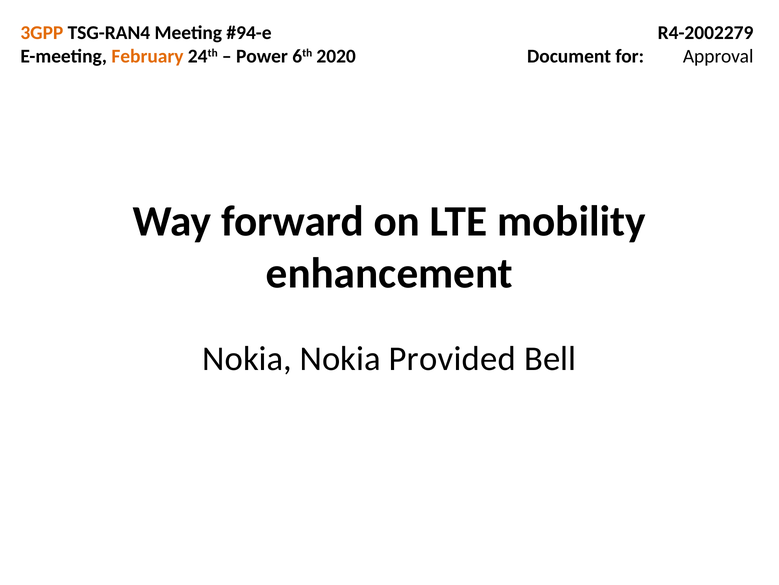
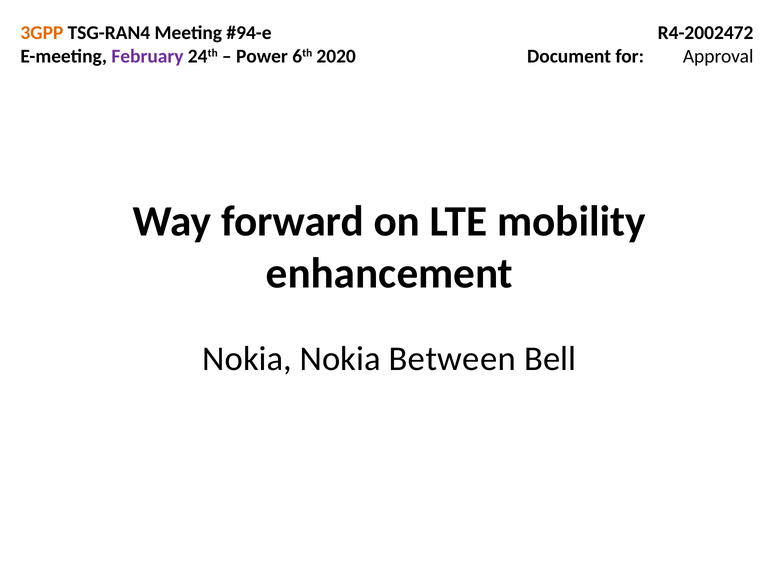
R4-2002279: R4-2002279 -> R4-2002472 (706, 33)
February colour: orange -> purple (147, 56)
Provided: Provided -> Between (452, 358)
